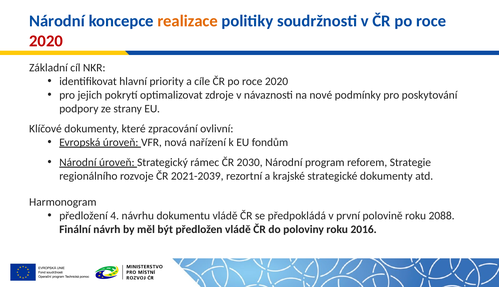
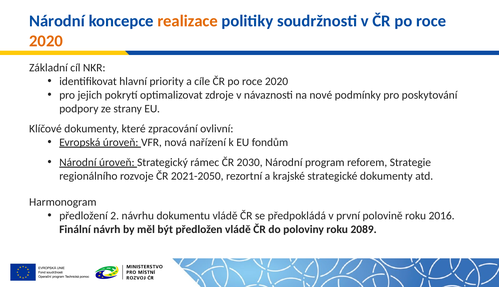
2020 colour: red -> orange (46, 41)
2021-2039: 2021-2039 -> 2021-2050 (197, 176)
4: 4 -> 2 (115, 216)
2088: 2088 -> 2016 (442, 216)
2016: 2016 -> 2089 (364, 230)
